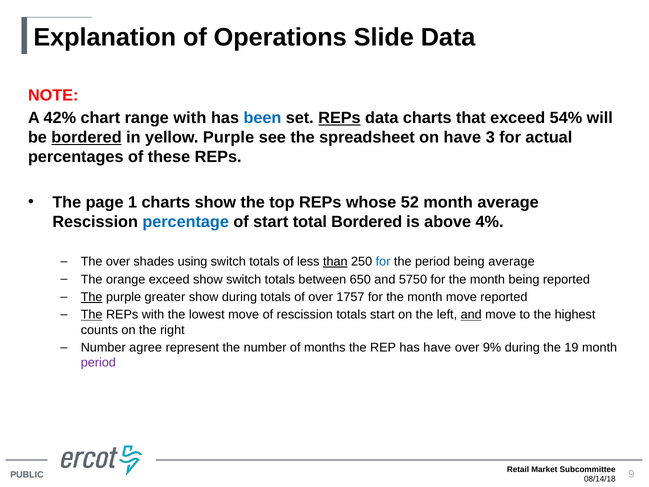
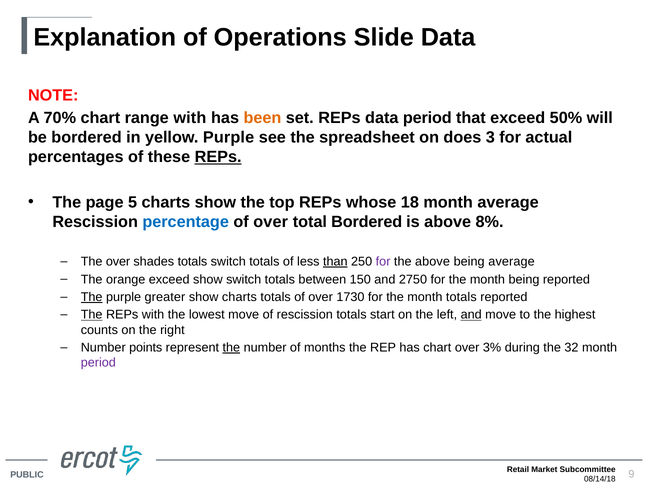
42%: 42% -> 70% (60, 118)
been colour: blue -> orange (262, 118)
REPs underline: present -> none (339, 118)
data charts: charts -> period (427, 118)
54%: 54% -> 50% (566, 118)
bordered underline: present -> none (87, 137)
on have: have -> does (462, 137)
REPs underline: none -> present (218, 157)
1: 1 -> 5 (133, 202)
52: 52 -> 18 (410, 202)
start: start -> over (271, 222)
4%: 4% -> 8% (490, 222)
shades using: using -> totals (192, 262)
for colour: blue -> purple (383, 262)
the period: period -> above (433, 262)
650: 650 -> 150 (360, 279)
5750: 5750 -> 2750 (413, 279)
show during: during -> charts (239, 297)
1757: 1757 -> 1730 (350, 297)
month move: move -> totals (461, 297)
agree: agree -> points (146, 347)
the underline: none -> present (231, 347)
has have: have -> chart (437, 347)
9%: 9% -> 3% (492, 347)
19: 19 -> 32 (571, 347)
